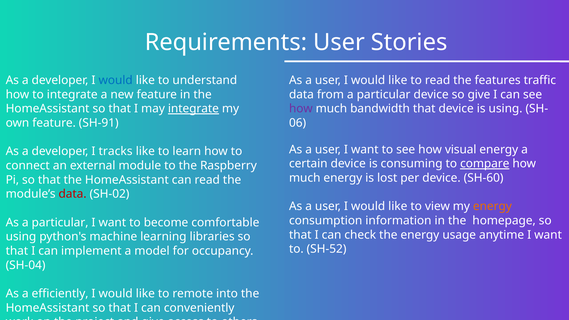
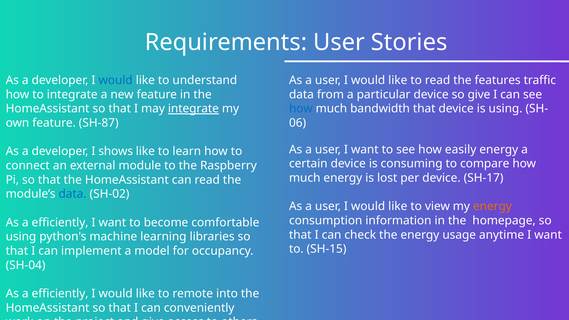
how colour: purple -> blue (301, 109)
SH-91: SH-91 -> SH-87 (99, 123)
visual: visual -> easily (461, 150)
tracks: tracks -> shows (116, 151)
compare underline: present -> none (485, 164)
SH-60: SH-60 -> SH-17 (484, 178)
data colour: red -> blue (73, 194)
particular: particular -> efficiently (60, 223)
SH-52: SH-52 -> SH-15 (327, 249)
